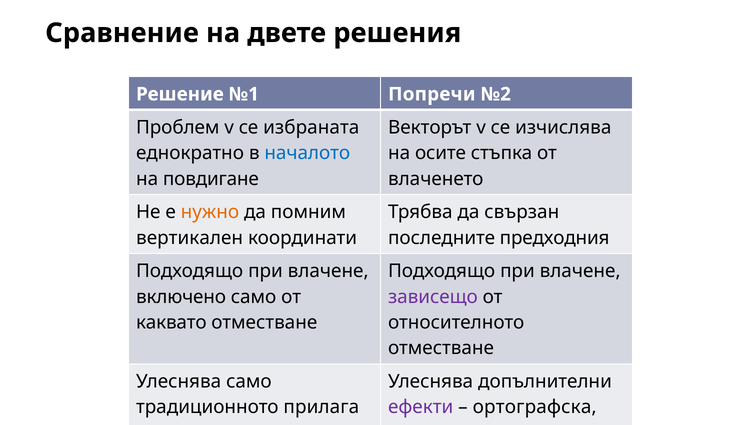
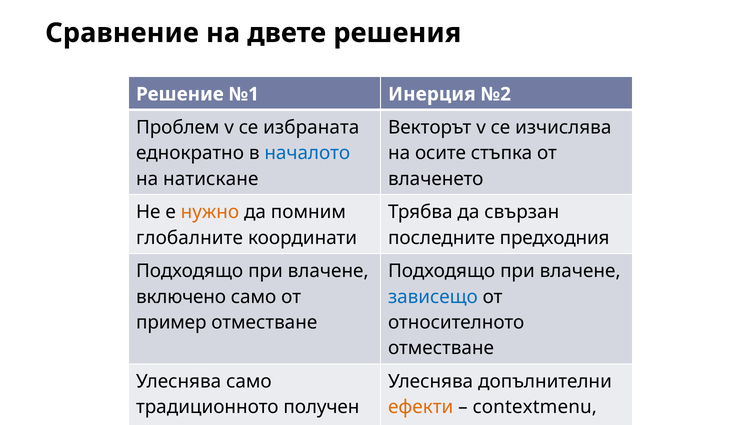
№1 Попречи: Попречи -> Инерция (432, 94)
повдигане: повдигане -> натискане (211, 179)
вертикален: вертикален -> глобалните (190, 238)
зависещо colour: purple -> blue (433, 297)
каквато: каквато -> пример (171, 323)
прилага: прилага -> получен (321, 407)
ефекти colour: purple -> orange (421, 407)
ортографска: ортографска -> contextmenu (535, 407)
